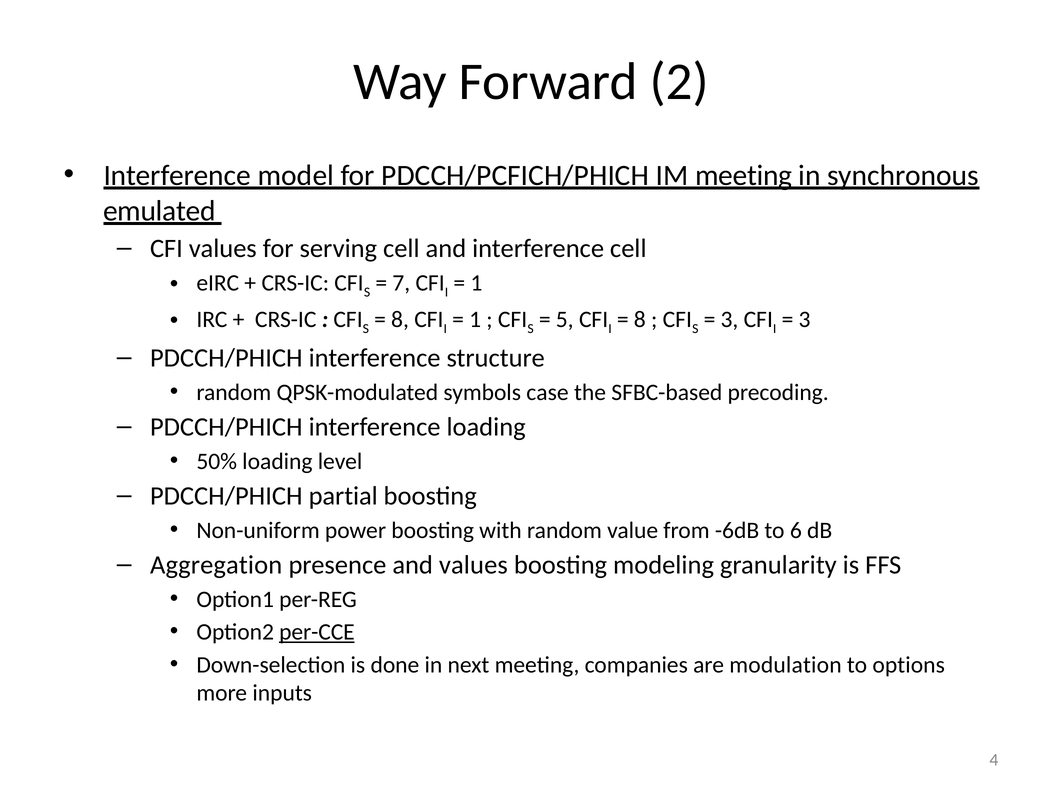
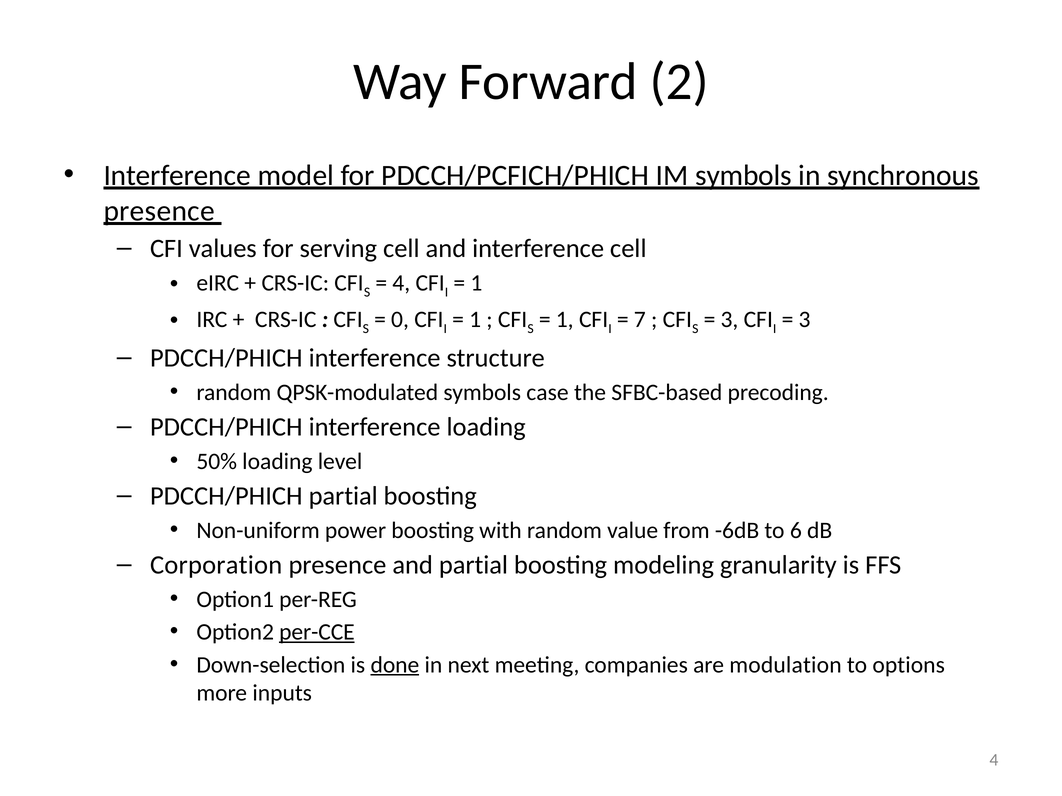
IM meeting: meeting -> symbols (744, 176)
emulated: emulated -> presence (159, 211)
7: 7 -> 4 (401, 283)
8: 8 -> 0 (400, 320)
5: 5 -> 1 (565, 320)
8: 8 -> 7 (640, 320)
Aggregation: Aggregation -> Corporation (216, 565)
and values: values -> partial (473, 565)
done underline: none -> present (395, 665)
